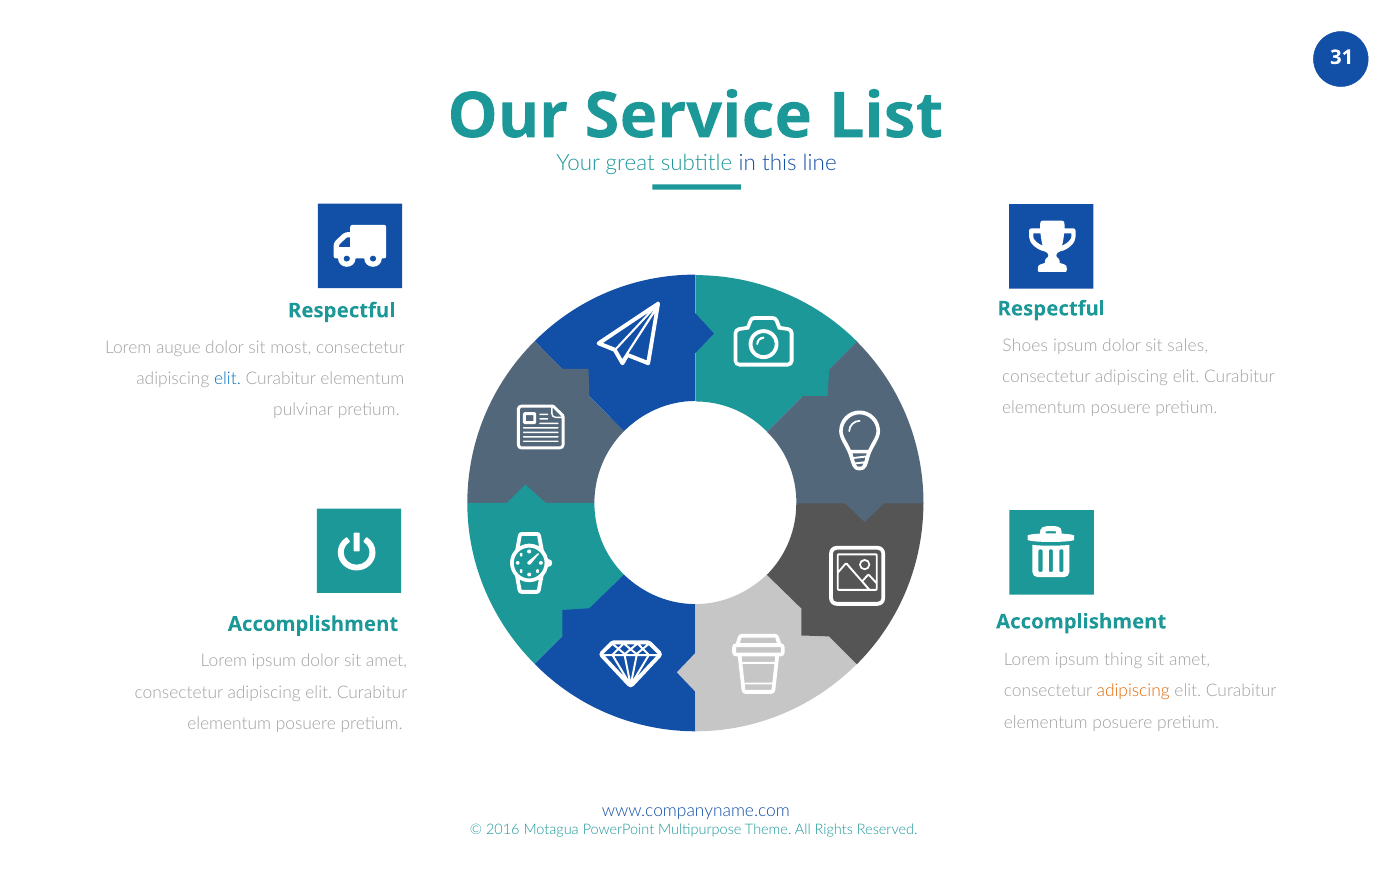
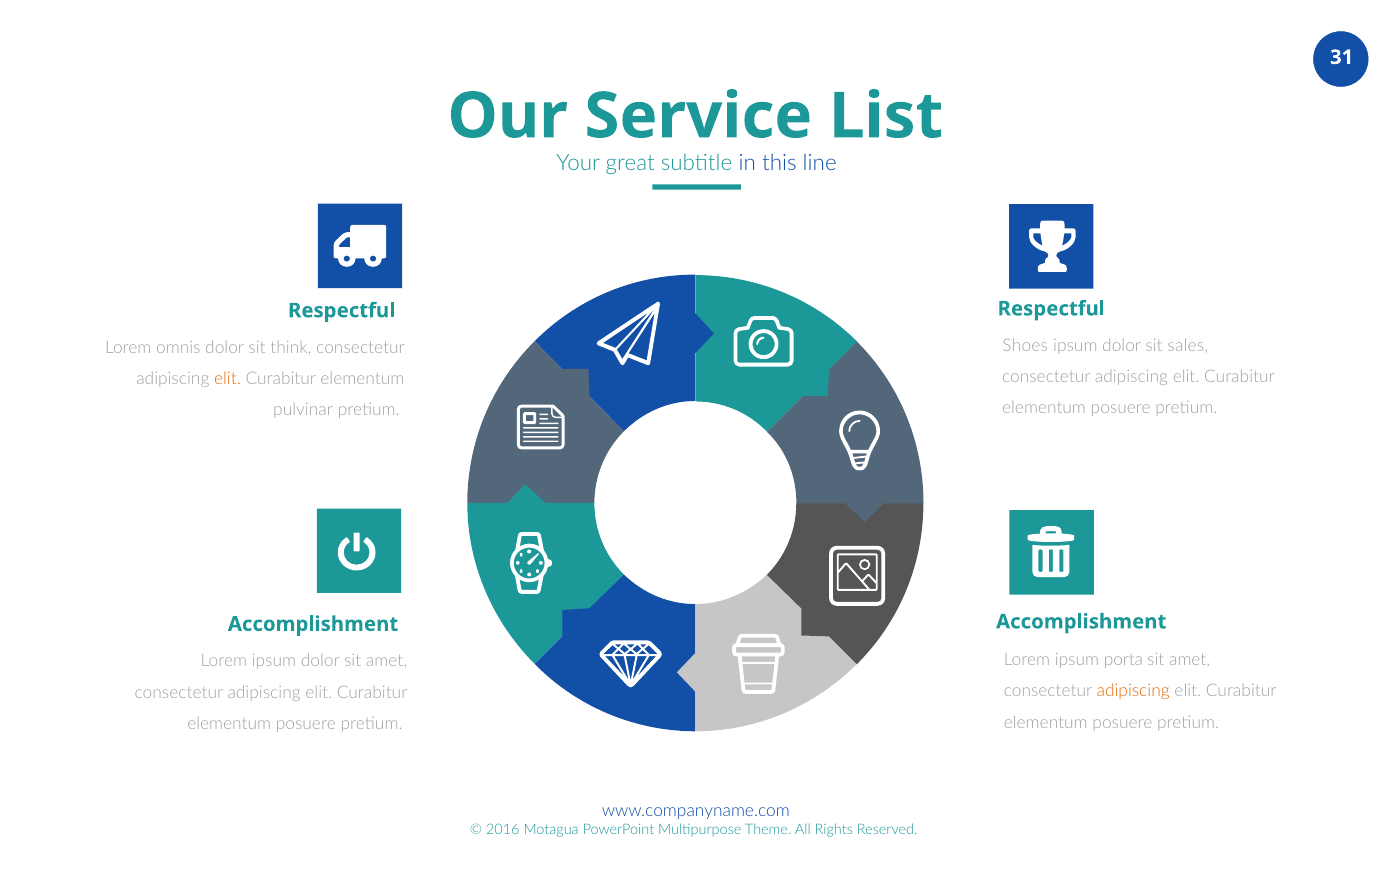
augue: augue -> omnis (178, 347)
most: most -> think (291, 347)
elit colour: blue -> orange (227, 379)
thing: thing -> porta (1123, 659)
